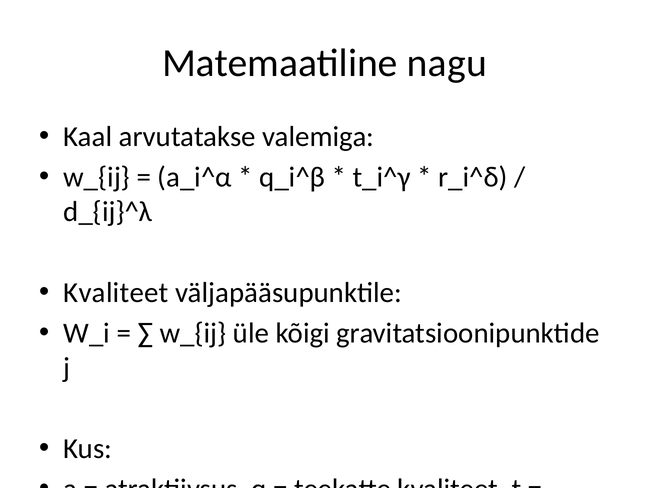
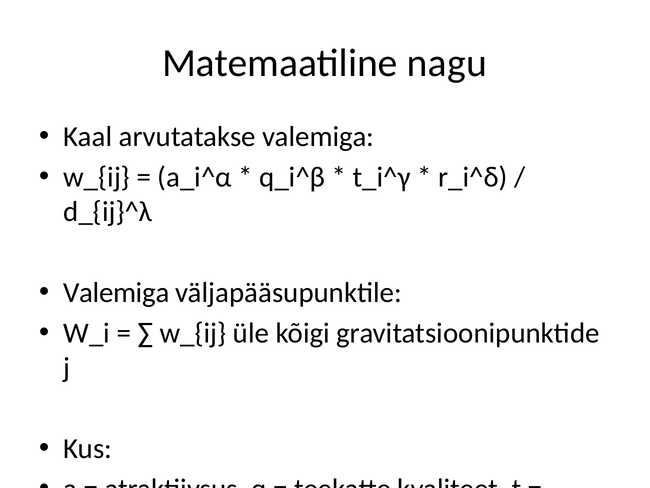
Kvaliteet: Kvaliteet -> Valemiga (116, 292)
